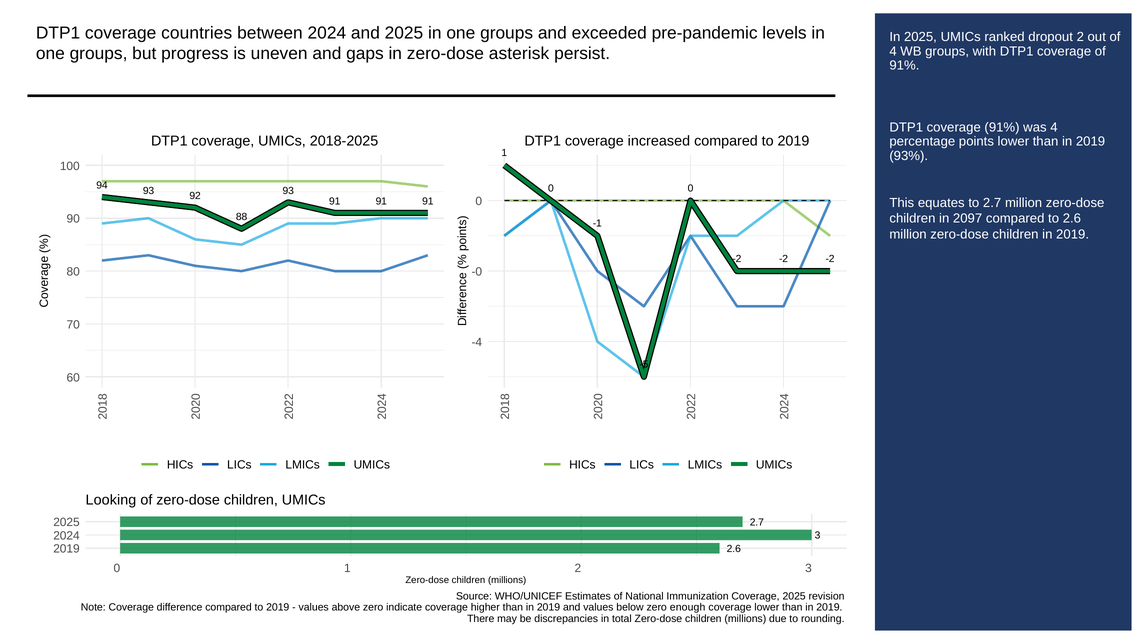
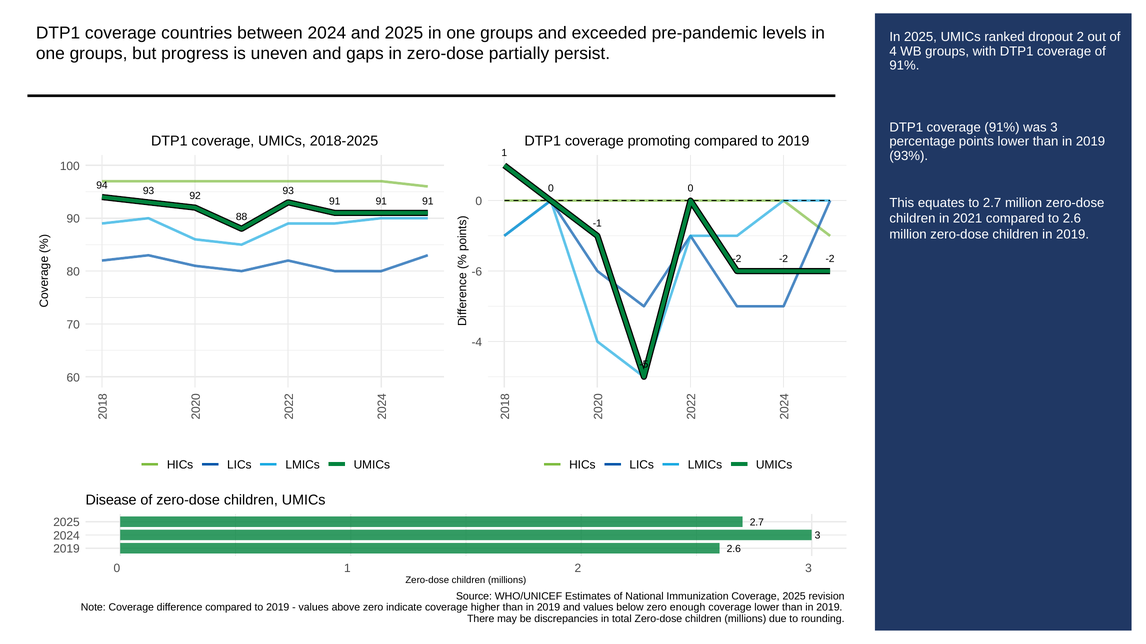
asterisk: asterisk -> partially (519, 54)
was 4: 4 -> 3 (1054, 128)
increased: increased -> promoting (659, 141)
2097: 2097 -> 2021 (968, 219)
-0: -0 -> -6 (477, 272)
Looking: Looking -> Disease (111, 501)
